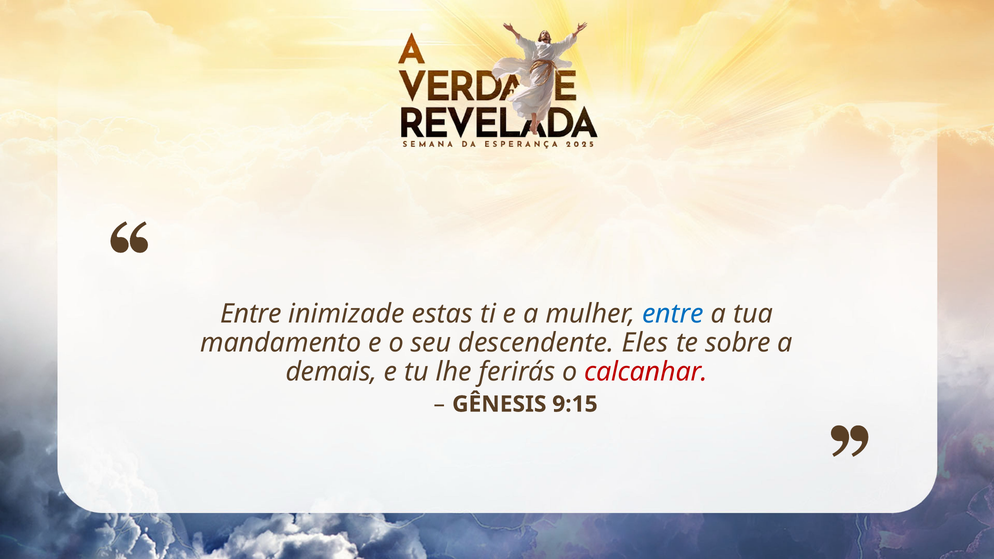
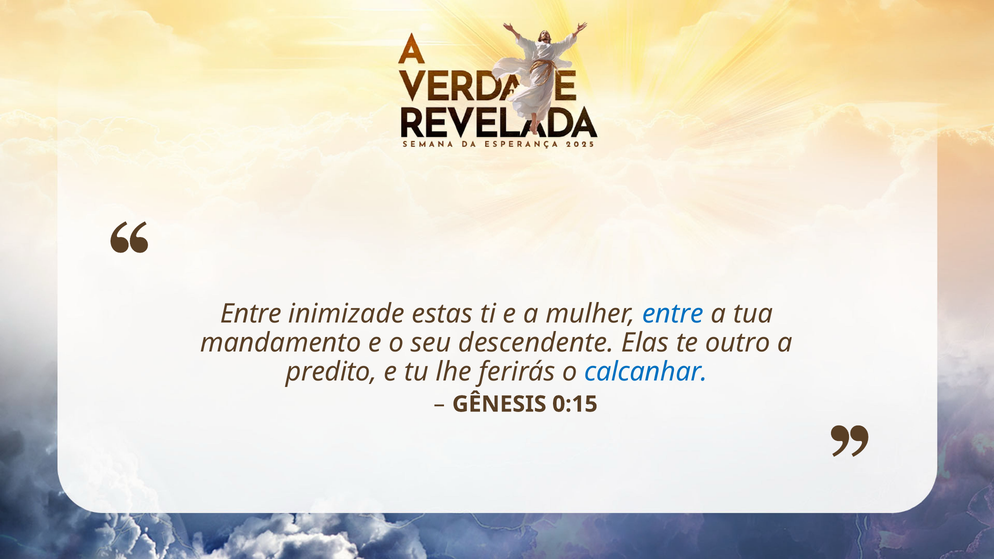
Eles: Eles -> Elas (645, 343)
sobre: sobre -> outro (738, 343)
demais: demais -> predito (332, 372)
calcanhar colour: red -> blue (646, 372)
9:15: 9:15 -> 0:15 (575, 404)
